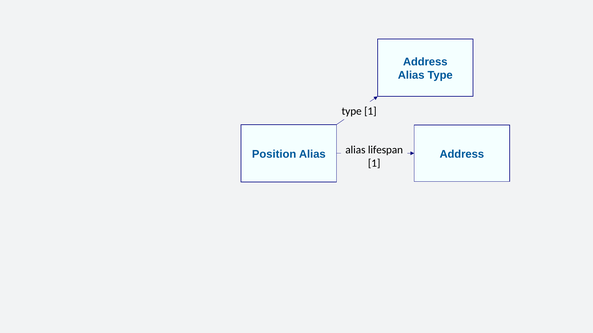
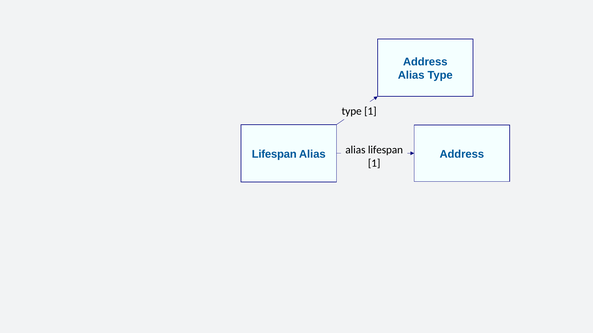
Position: Position -> Lifespan (274, 154)
